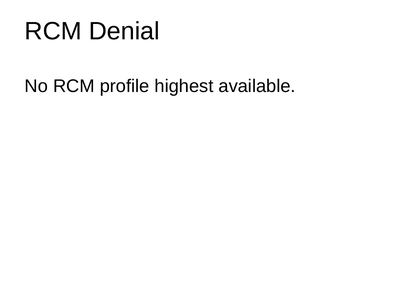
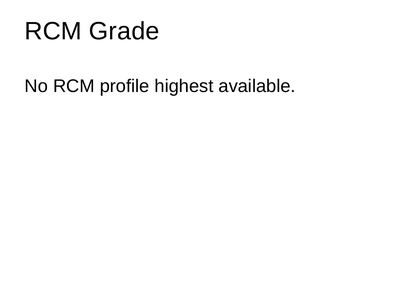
Denial: Denial -> Grade (124, 31)
